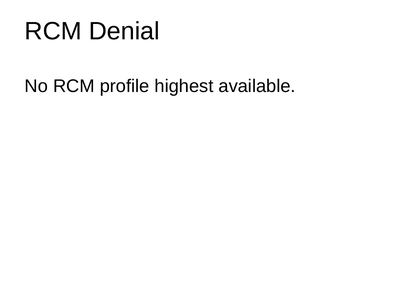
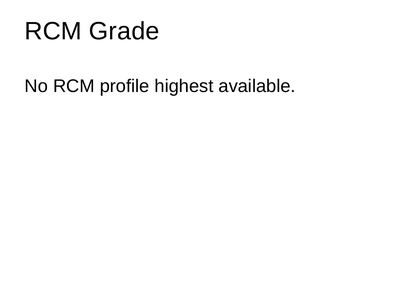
Denial: Denial -> Grade (124, 31)
